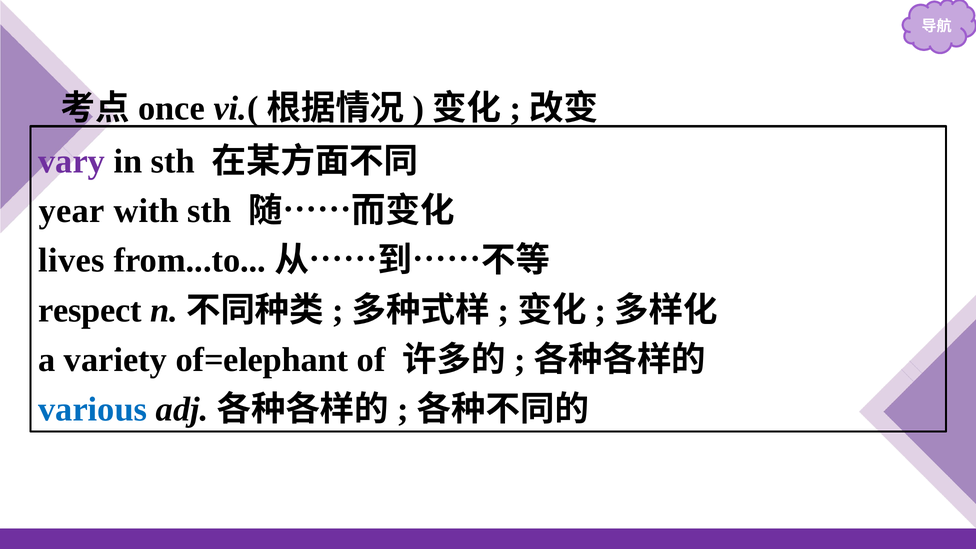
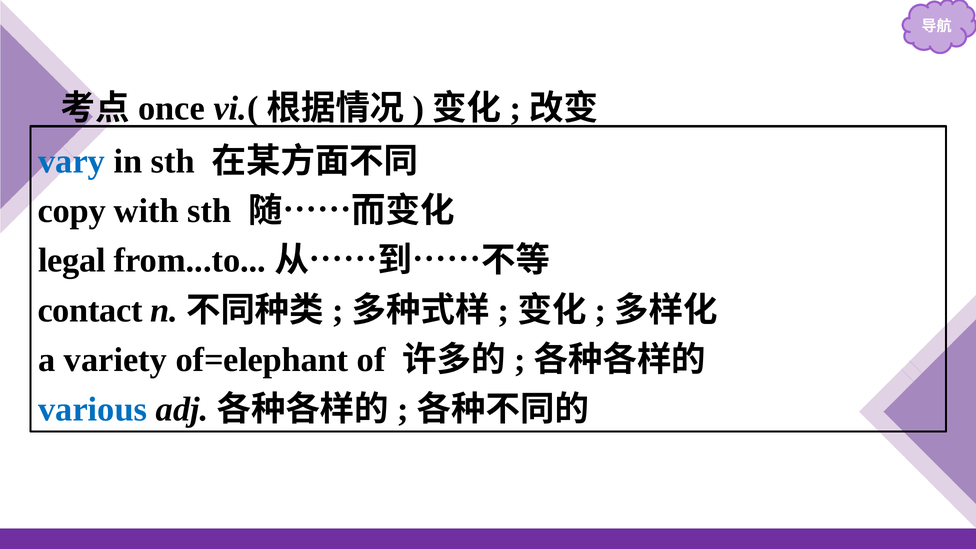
vary colour: purple -> blue (72, 161)
year: year -> copy (72, 211)
lives: lives -> legal (72, 261)
respect: respect -> contact (90, 310)
